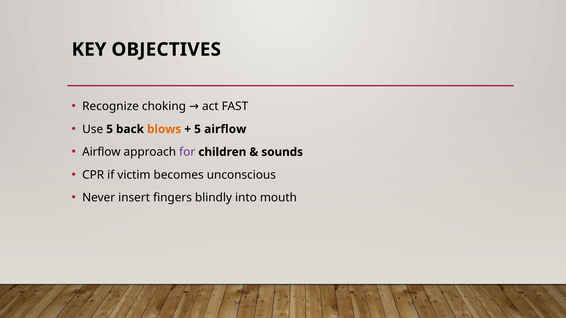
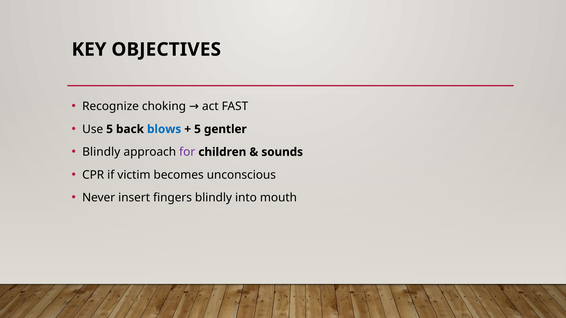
blows colour: orange -> blue (164, 129)
5 airflow: airflow -> gentler (225, 129)
Airflow: Airflow -> Blindly (101, 152)
